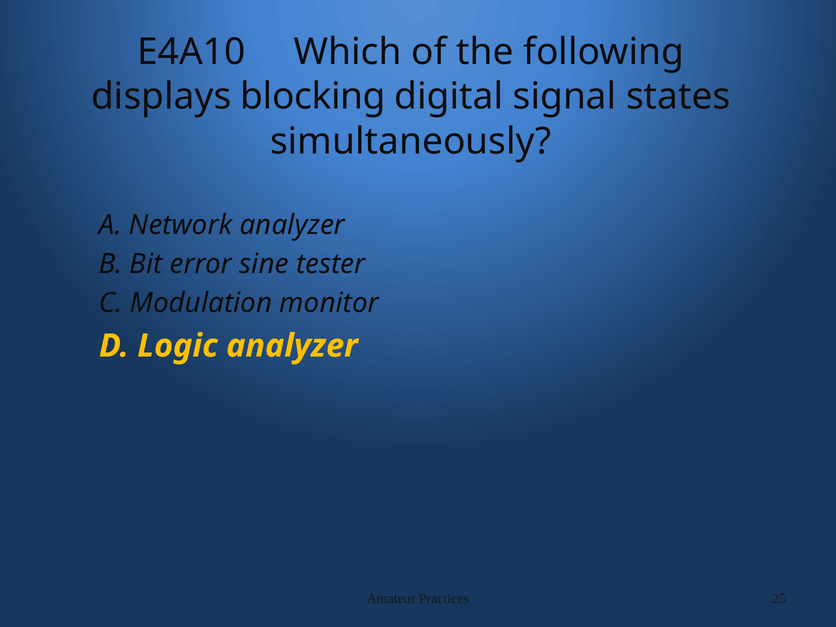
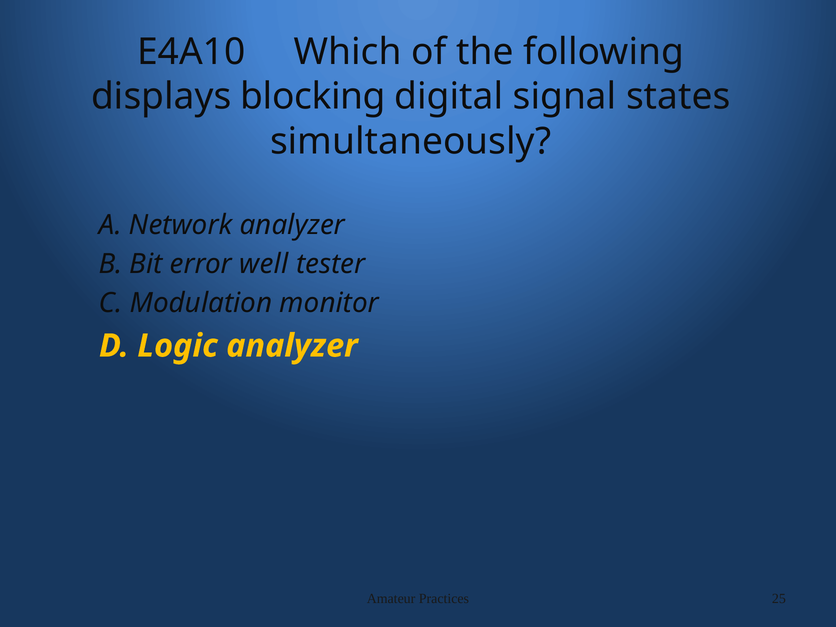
sine: sine -> well (264, 264)
